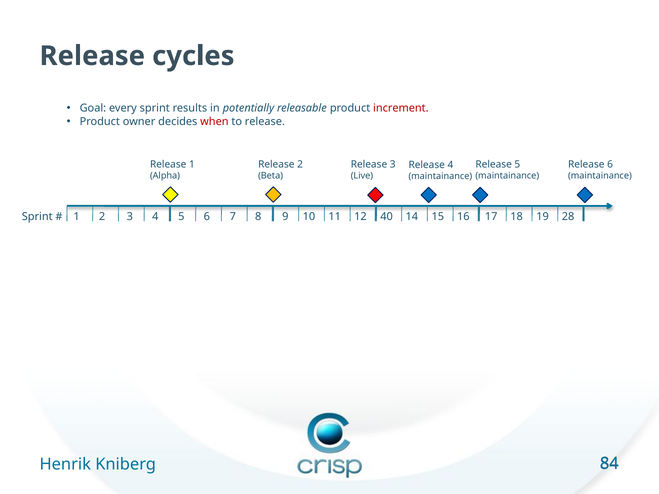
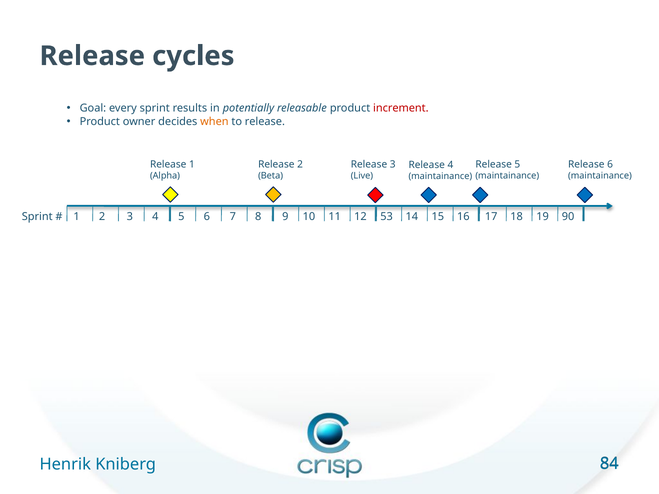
when colour: red -> orange (214, 122)
40: 40 -> 53 (387, 216)
28: 28 -> 90 (568, 216)
